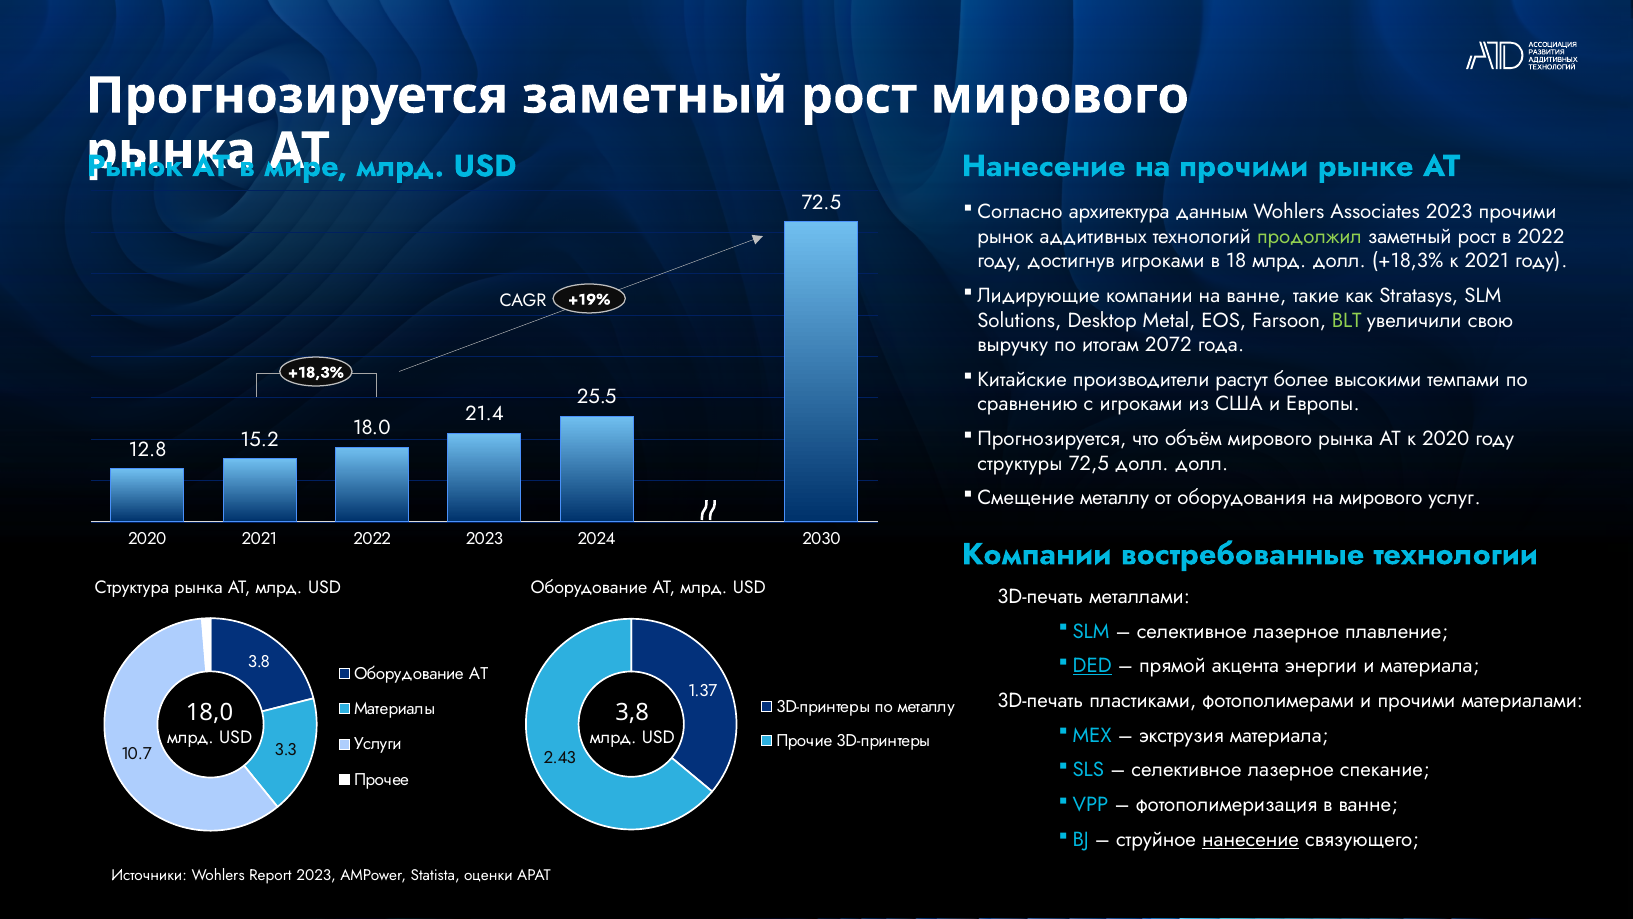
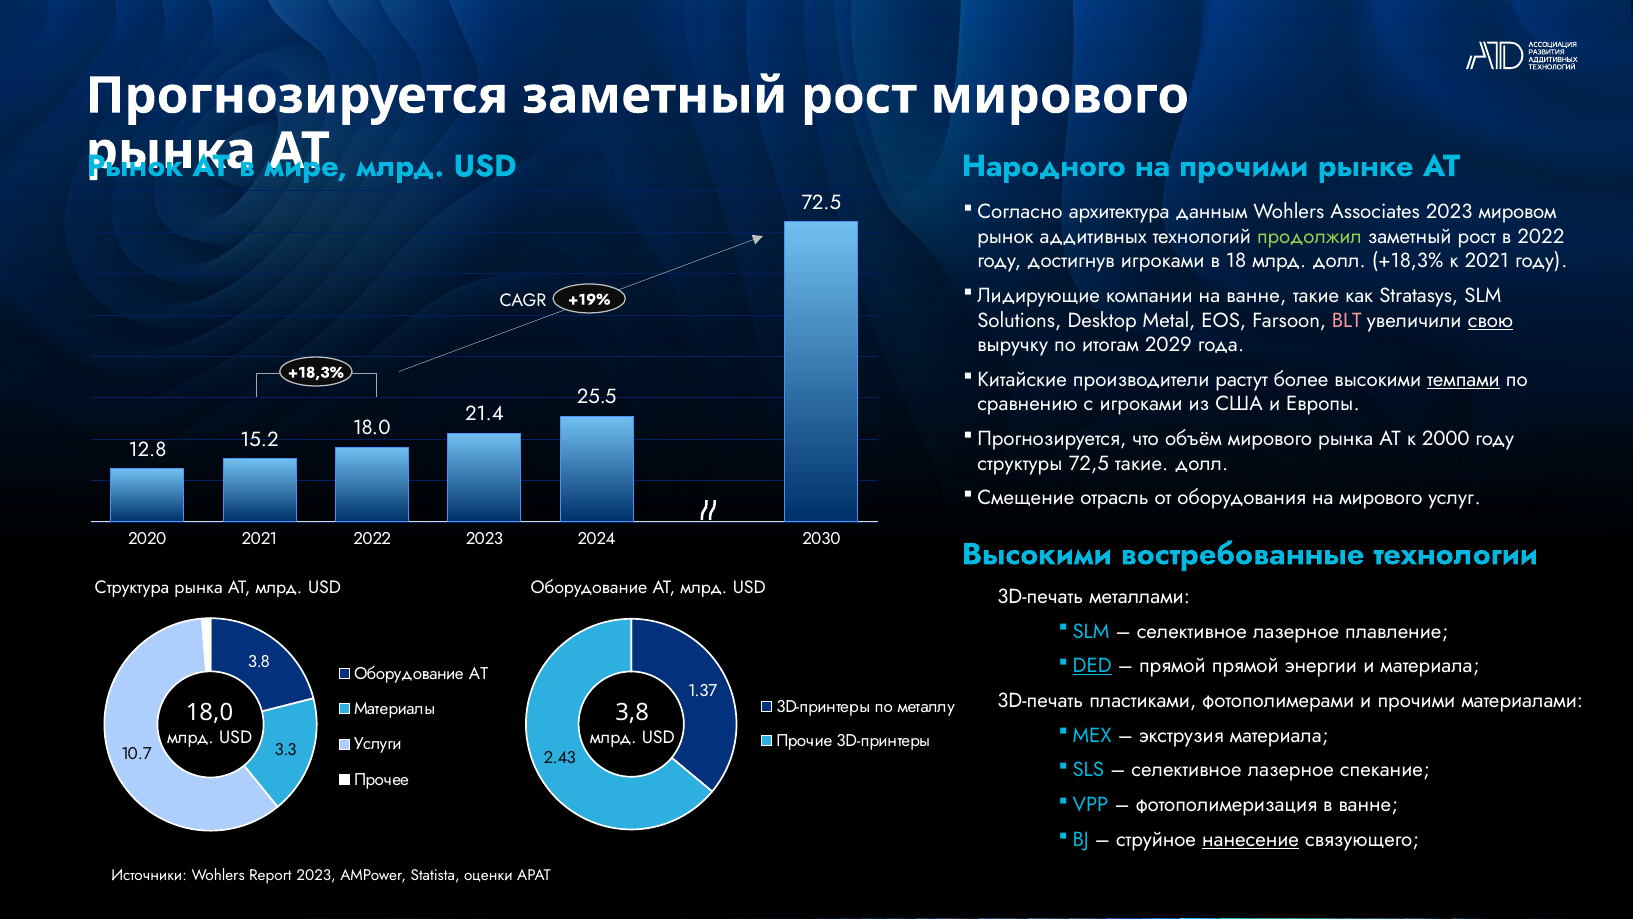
Нанесение: Нанесение -> Народного (1044, 166)
2023 прочими: прочими -> мировом (1518, 212)
BLT colour: light green -> pink (1347, 320)
свою underline: none -> present (1490, 320)
2072: 2072 -> 2029 (1168, 345)
темпами underline: none -> present (1464, 380)
к 2020: 2020 -> 2000 (1446, 439)
72,5 долл: долл -> такие (1142, 463)
Смещение металлу: металлу -> отрасль (1115, 498)
Компании: Компании -> Высокими (1037, 554)
прямой акцента: акцента -> прямой (1245, 666)
